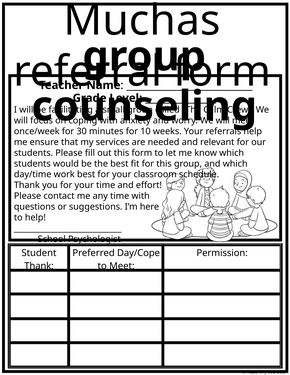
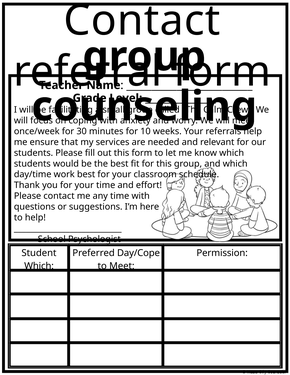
Muchas: Muchas -> Contact (142, 21)
Thank: Thank -> Which (39, 266)
